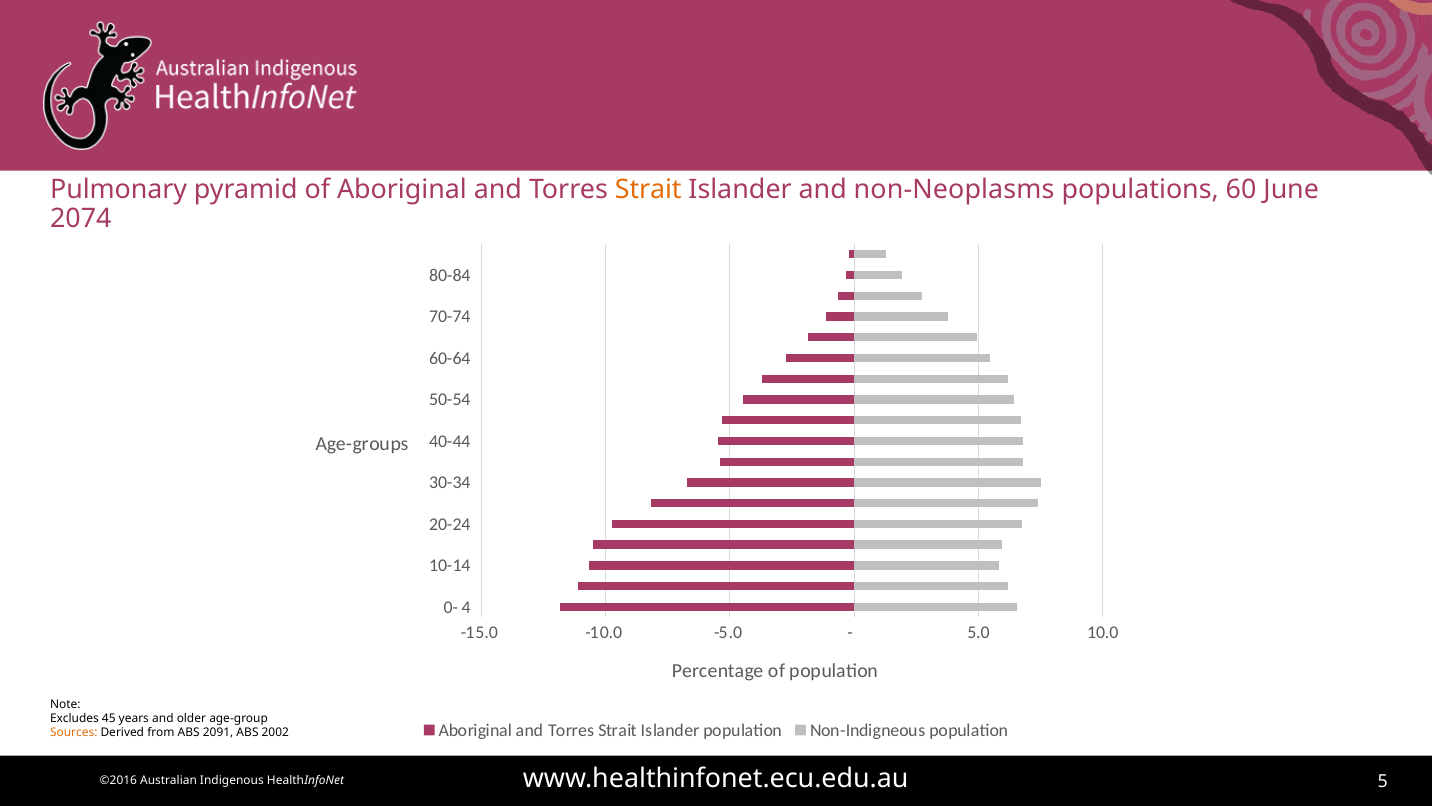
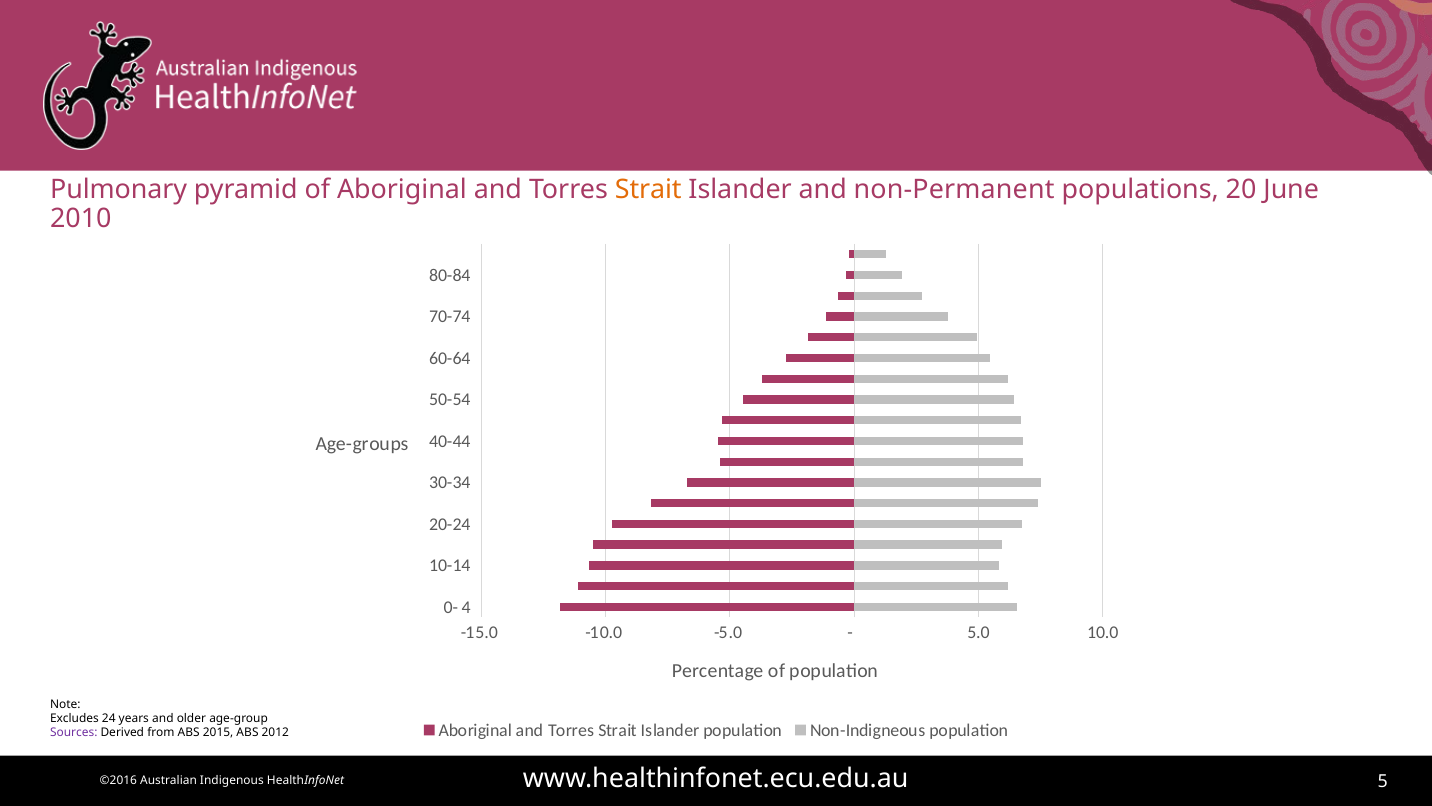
non-Neoplasms: non-Neoplasms -> non-Permanent (954, 189)
60: 60 -> 20 (1241, 189)
2074: 2074 -> 2010 (81, 218)
45: 45 -> 24 (109, 718)
Sources colour: orange -> purple (74, 733)
2091: 2091 -> 2015 (218, 733)
2002: 2002 -> 2012 (275, 733)
